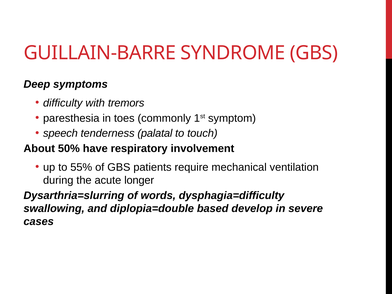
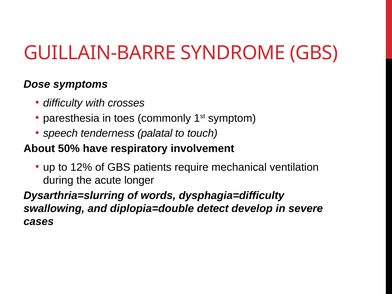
Deep: Deep -> Dose (37, 84)
tremors: tremors -> crosses (126, 103)
55%: 55% -> 12% (81, 167)
based: based -> detect (213, 209)
